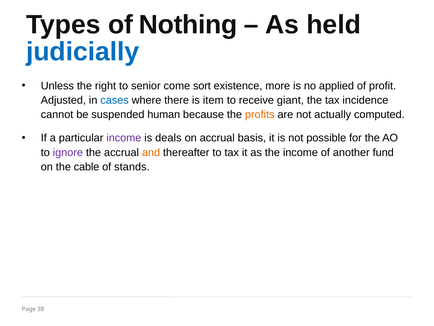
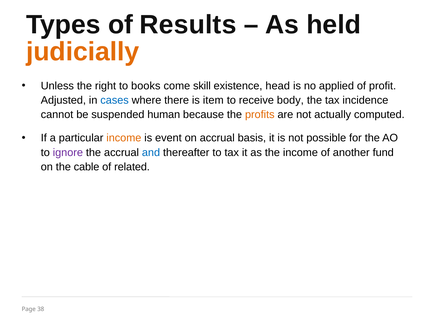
Nothing: Nothing -> Results (188, 25)
judicially colour: blue -> orange (83, 52)
senior: senior -> books (146, 86)
sort: sort -> skill (202, 86)
more: more -> head (278, 86)
giant: giant -> body (290, 100)
income colour: purple -> orange (124, 138)
deals: deals -> event (168, 138)
and colour: orange -> blue (151, 152)
stands: stands -> related (132, 166)
